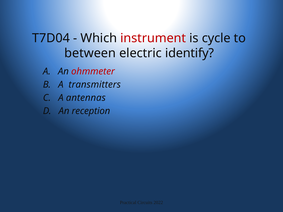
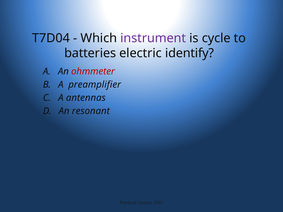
instrument colour: red -> purple (153, 38)
between: between -> batteries (90, 53)
transmitters: transmitters -> preamplifier (95, 85)
reception: reception -> resonant (91, 111)
